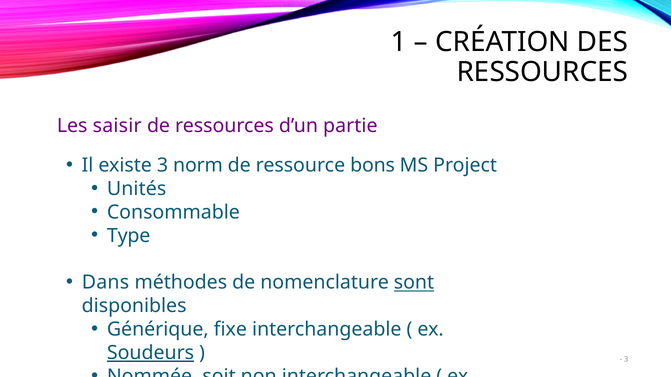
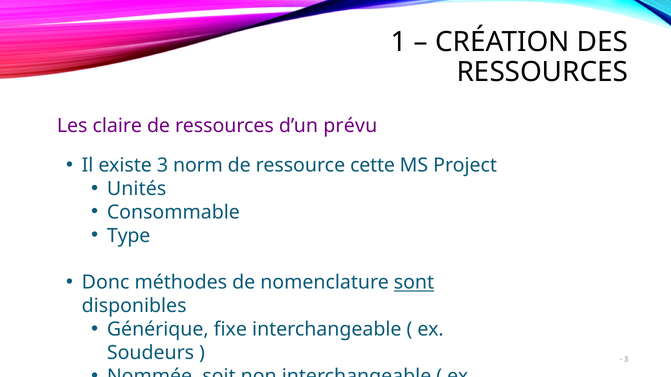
saisir: saisir -> claire (117, 126)
partie: partie -> prévu (350, 126)
bons: bons -> cette (373, 165)
Dans: Dans -> Donc (106, 283)
Soudeurs underline: present -> none (150, 353)
